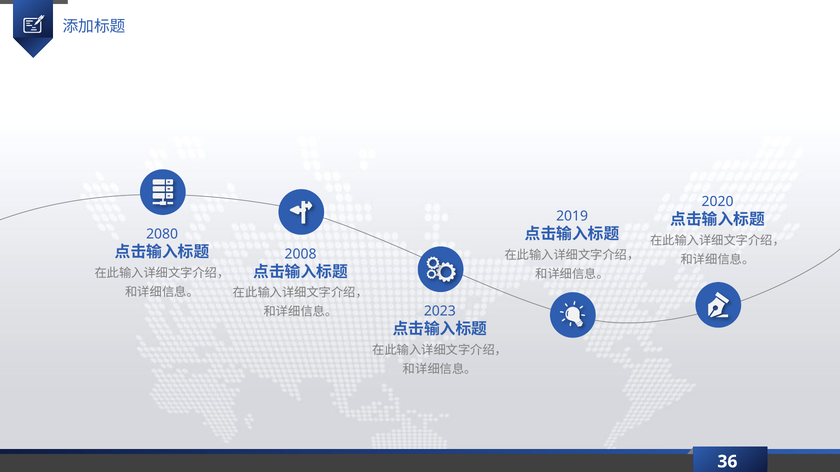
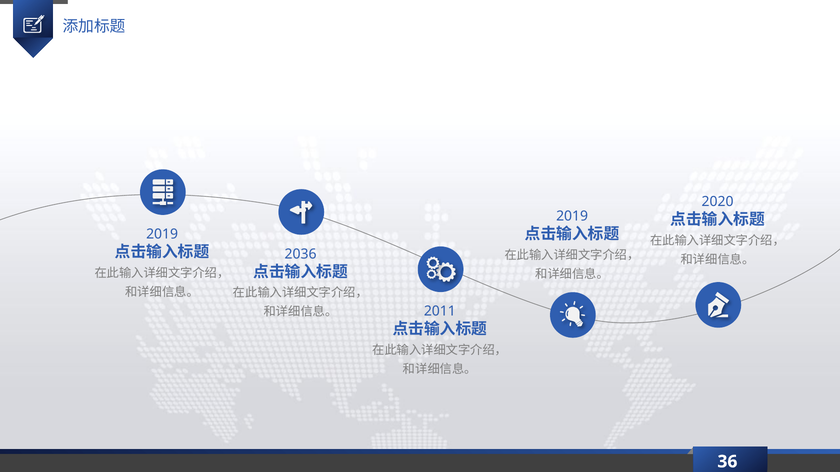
2080: 2080 -> 2019 (162, 234)
2008: 2008 -> 2036 (301, 254)
2023: 2023 -> 2011 (440, 311)
